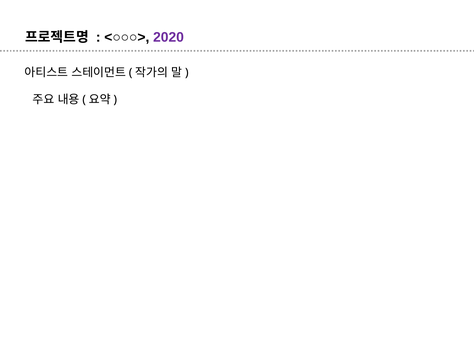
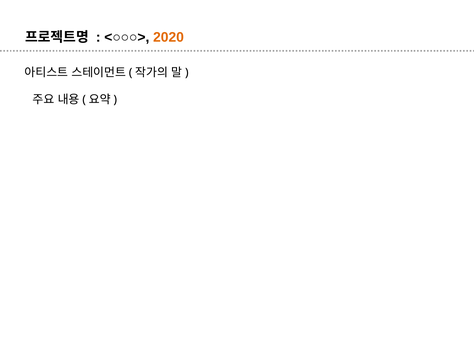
2020 colour: purple -> orange (169, 37)
